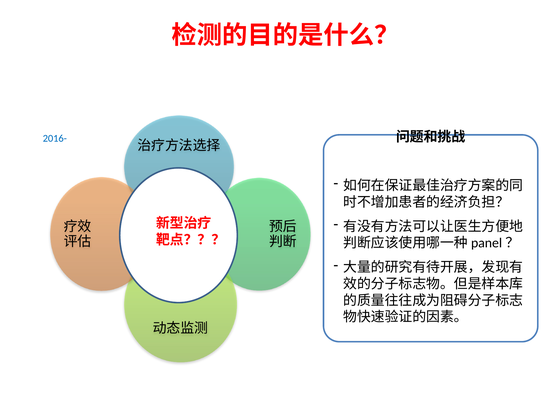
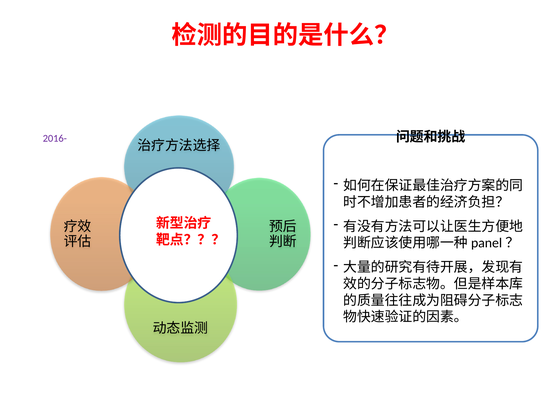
2016- colour: blue -> purple (55, 139)
